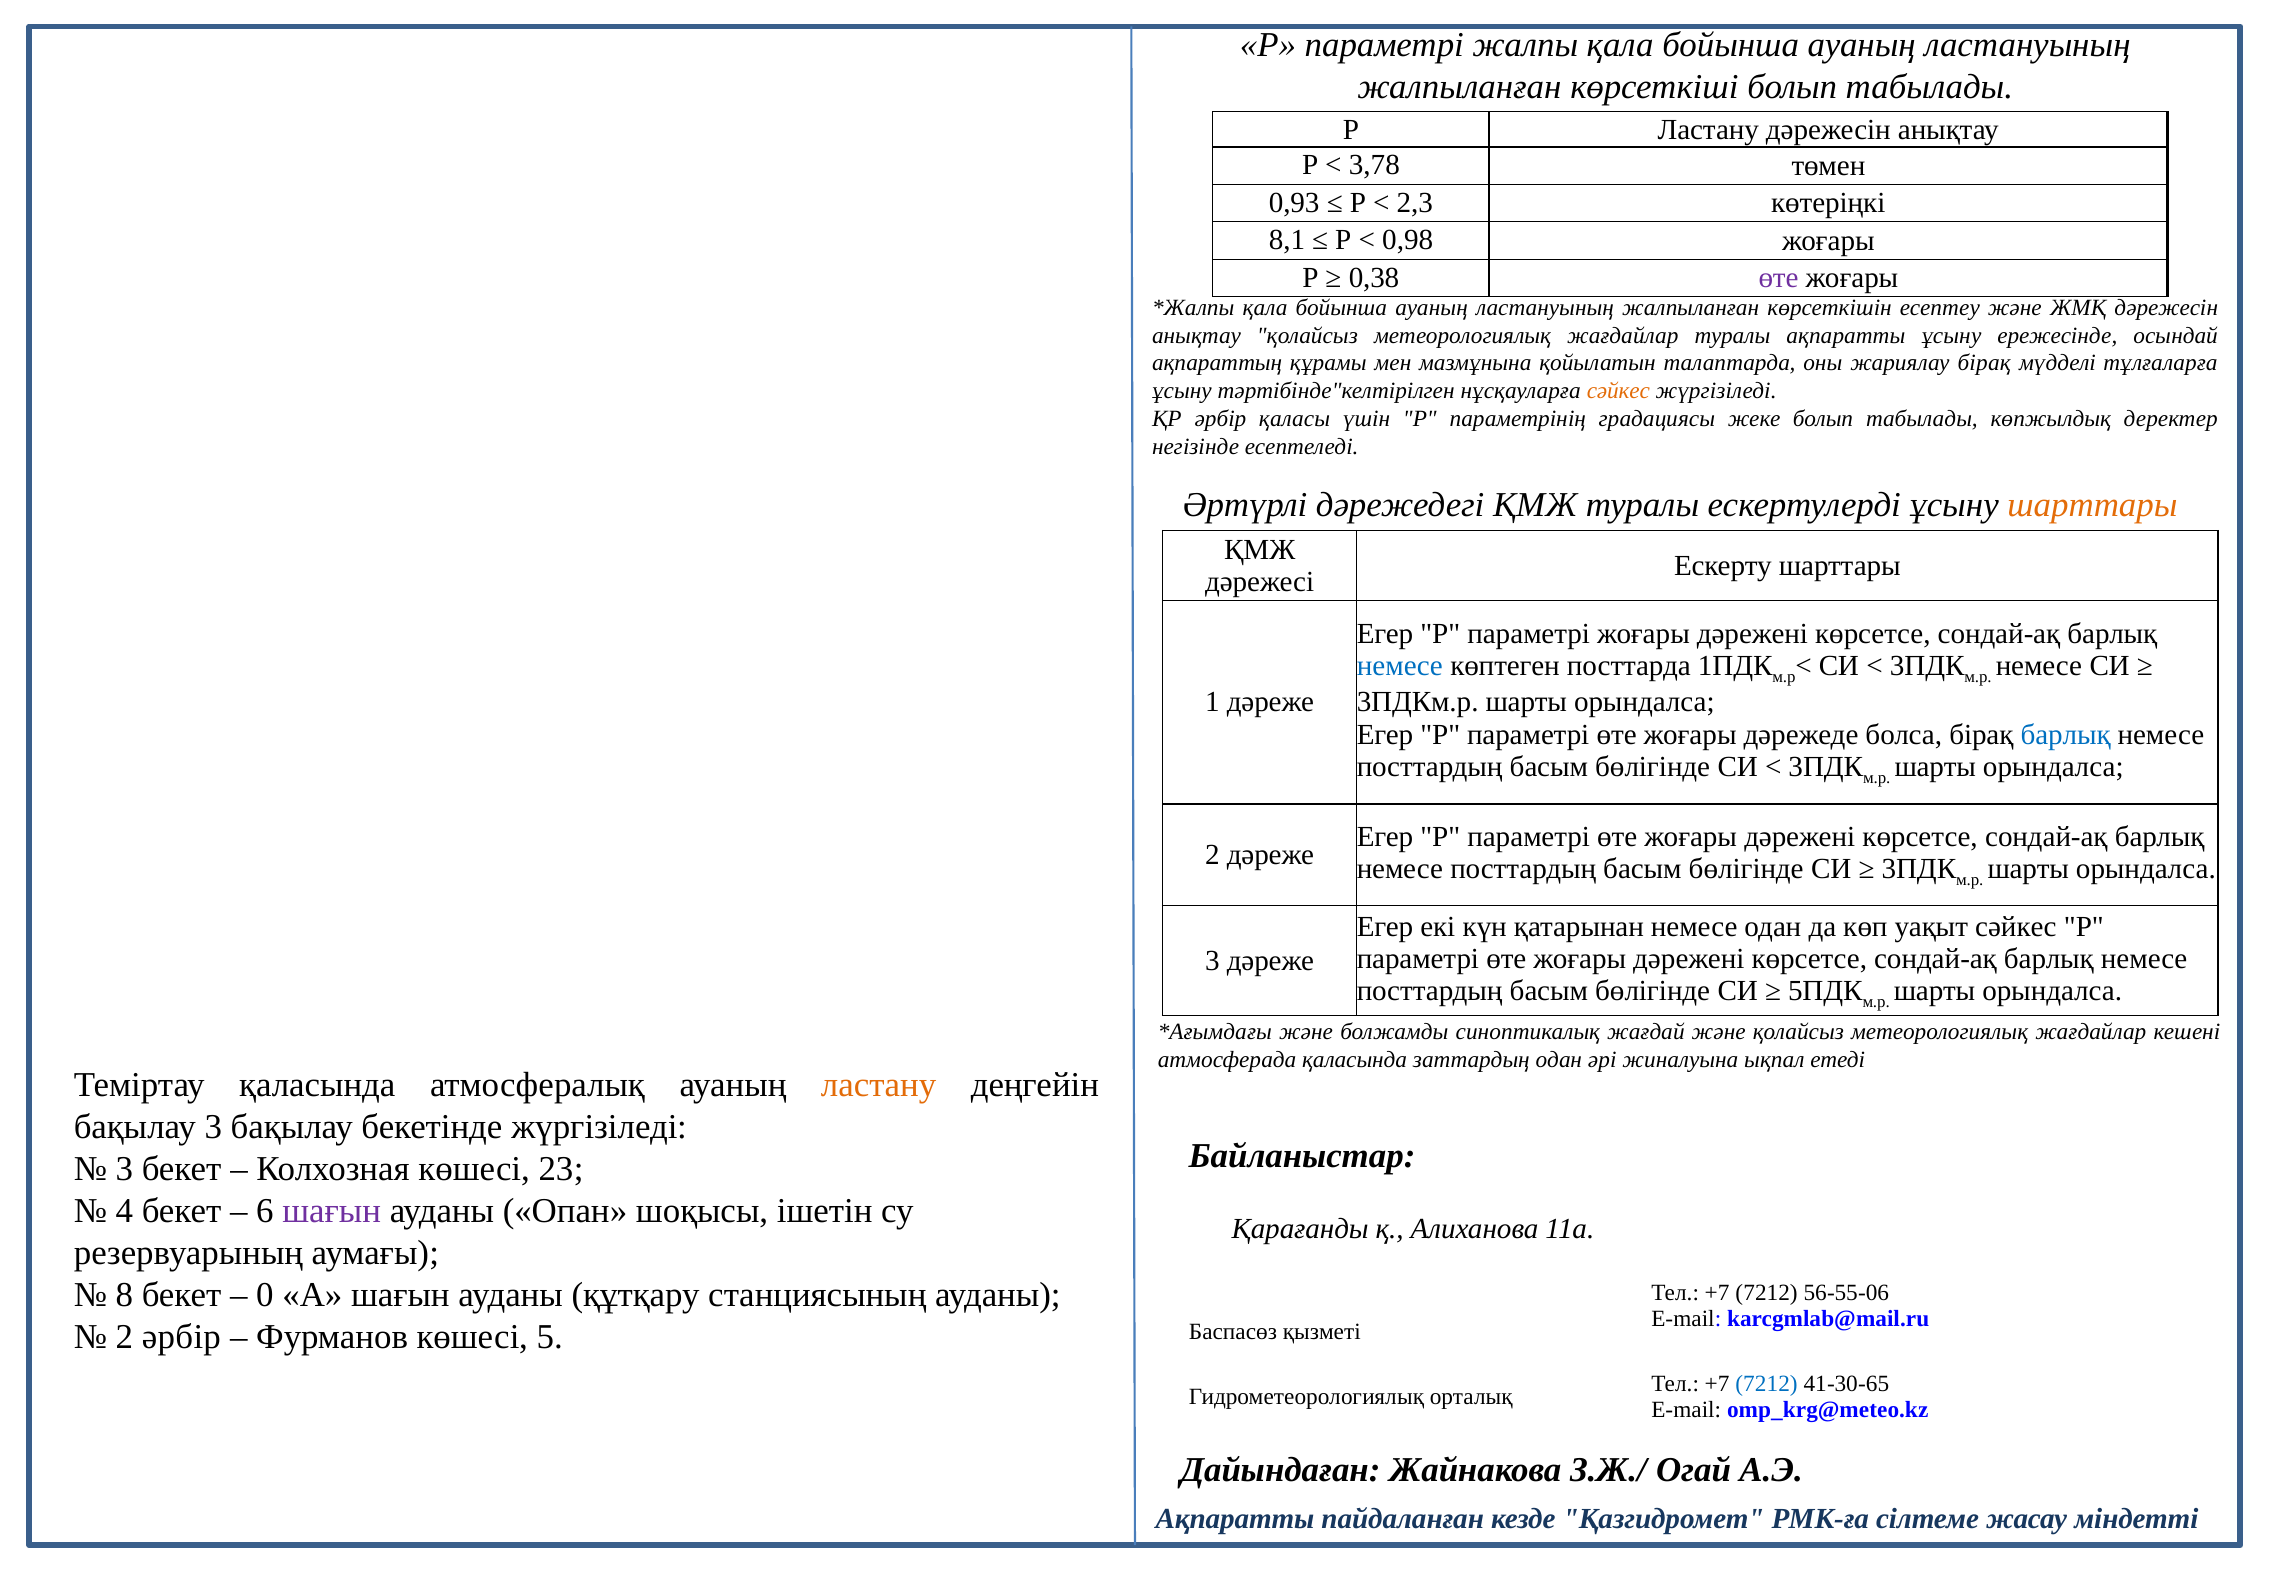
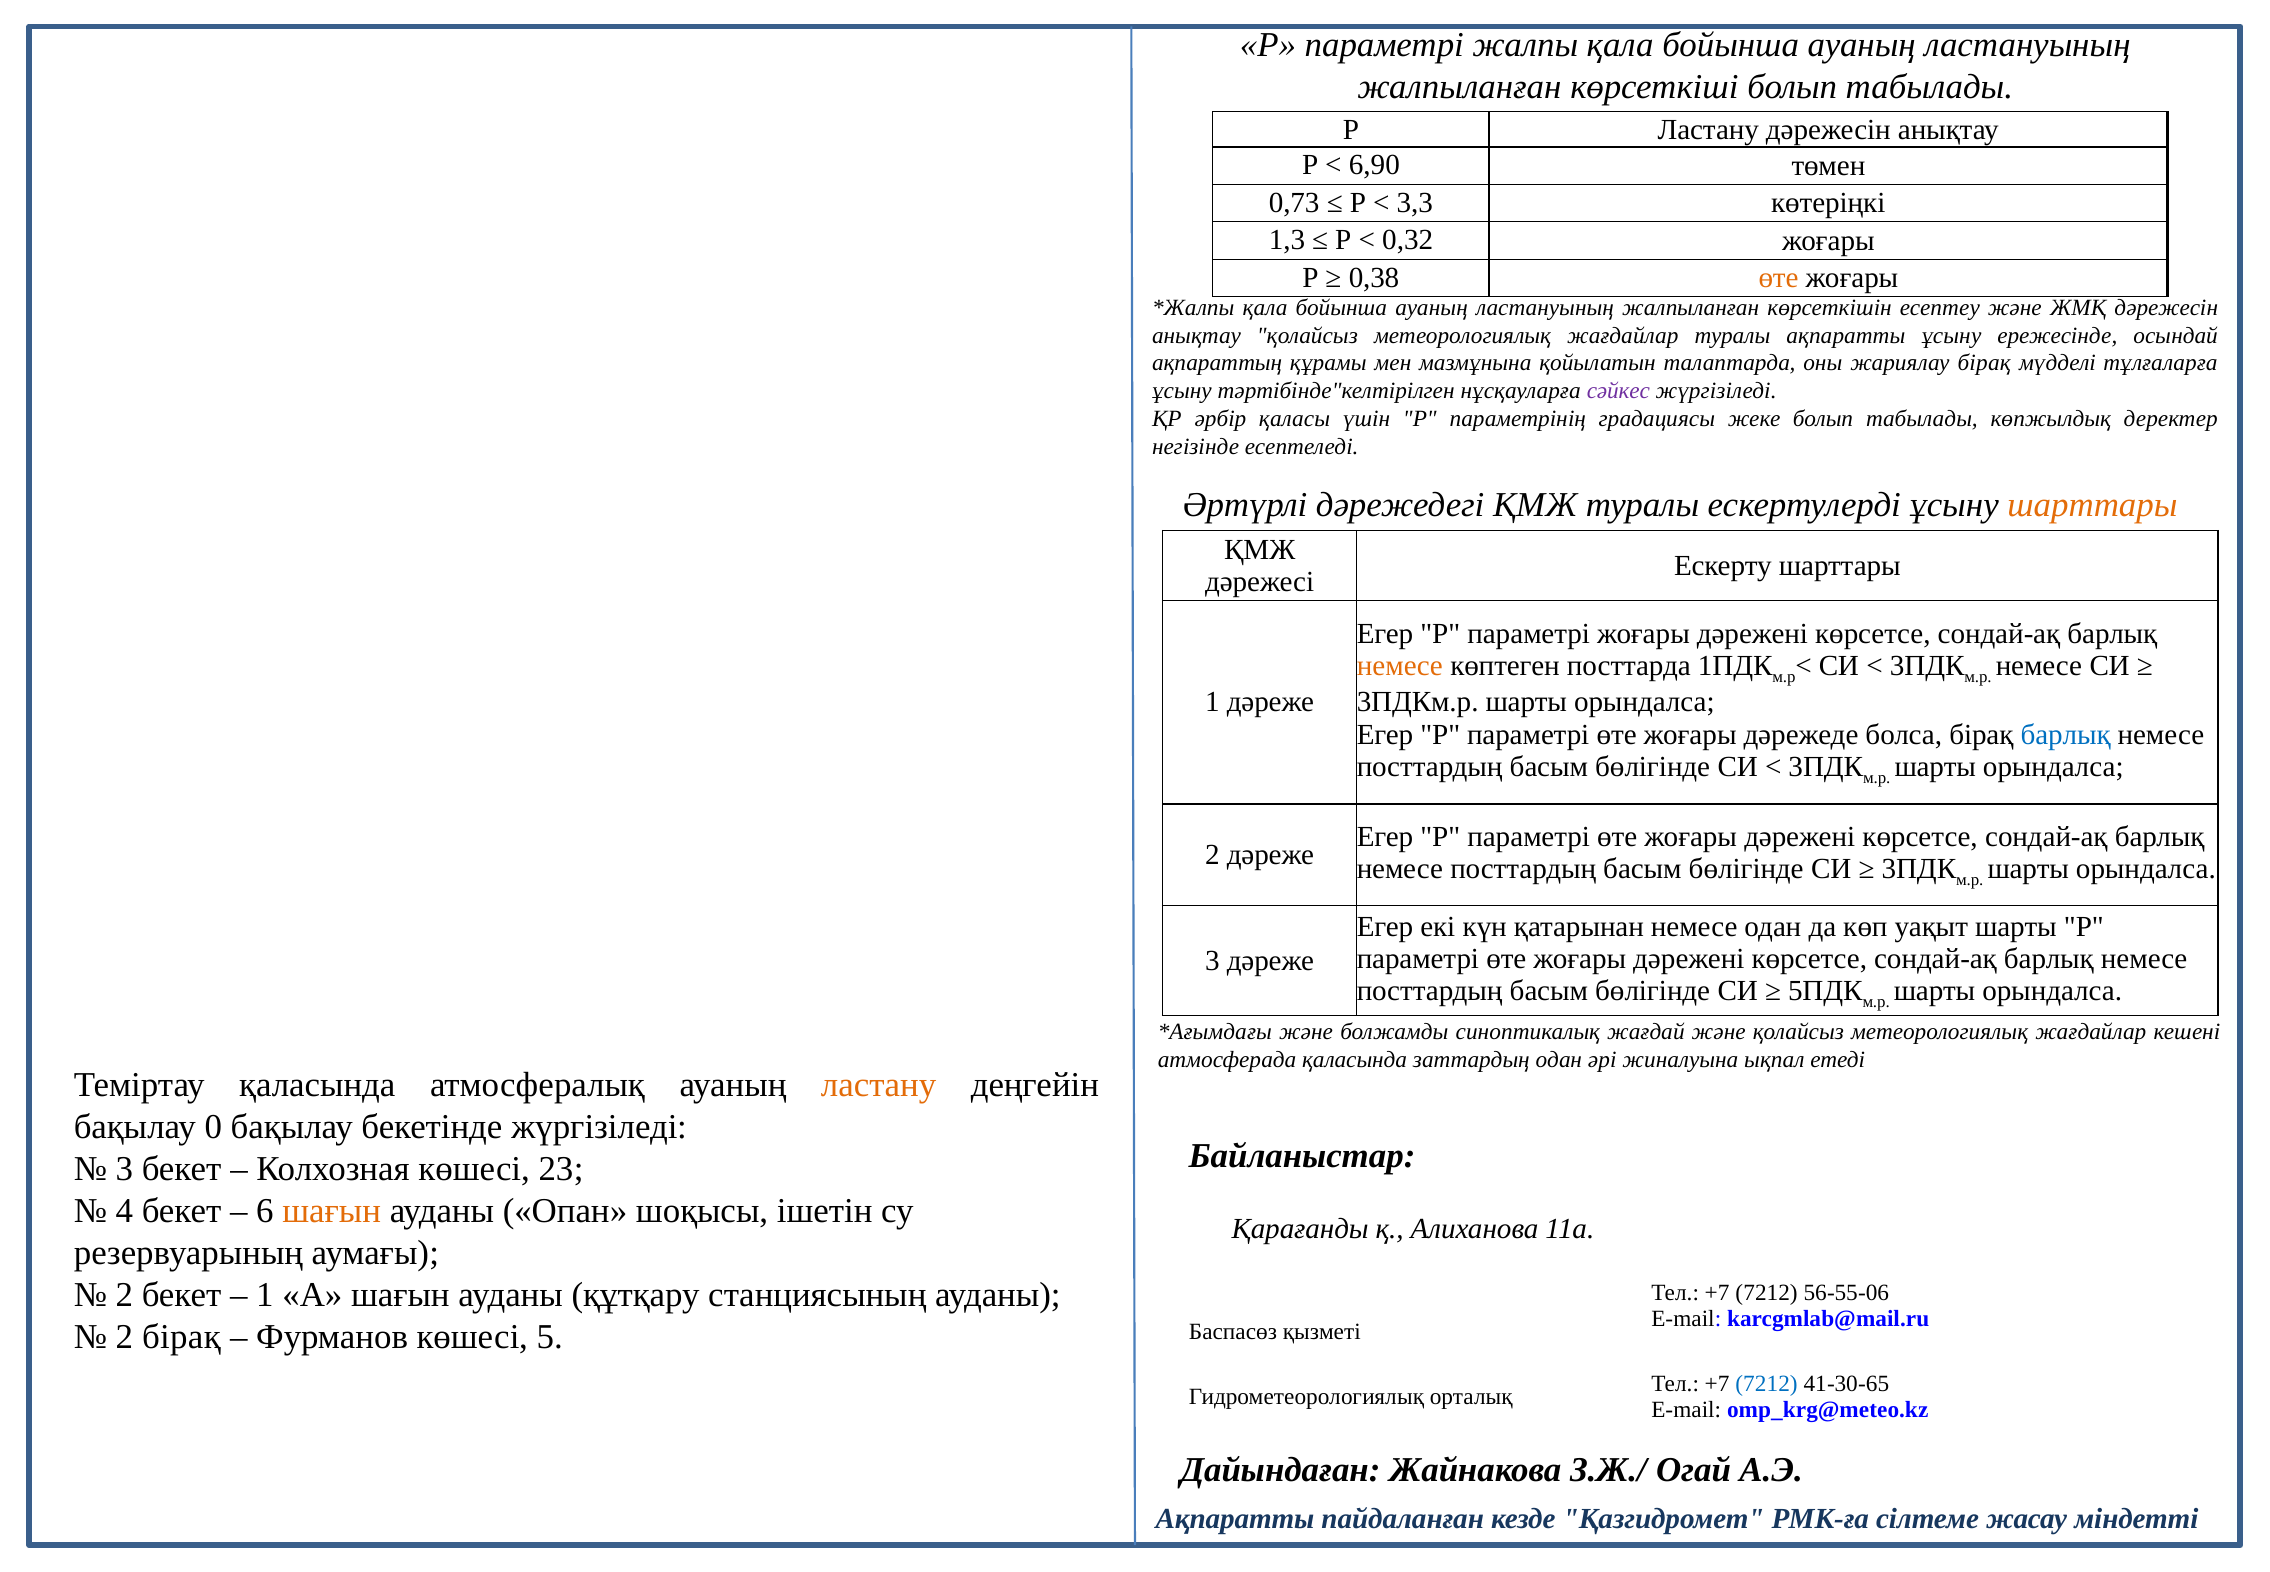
3,78: 3,78 -> 6,90 (1374, 165)
0,93: 0,93 -> 0,73 (1294, 203)
2,3: 2,3 -> 3,3 (1415, 203)
8,1: 8,1 -> 1,3 (1287, 240)
0,98: 0,98 -> 0,32 (1408, 240)
өте colour: purple -> orange (1778, 278)
сәйкес colour: orange -> purple (1618, 391)
немесе colour: blue -> orange (1400, 665)
уақыт сәйкес: сәйкес -> шарты (2016, 926)
бақылау 3: 3 -> 0 (213, 1127)
шағын colour: purple -> orange (332, 1211)
8: 8 -> 2 (124, 1294)
0: 0 -> 1 (265, 1294)
2 әрбір: әрбір -> бірақ (181, 1336)
